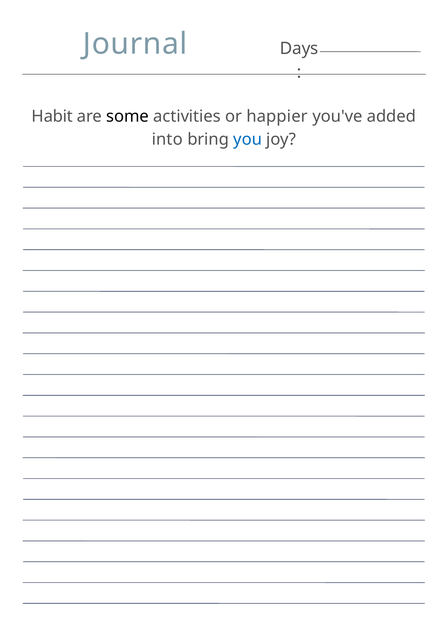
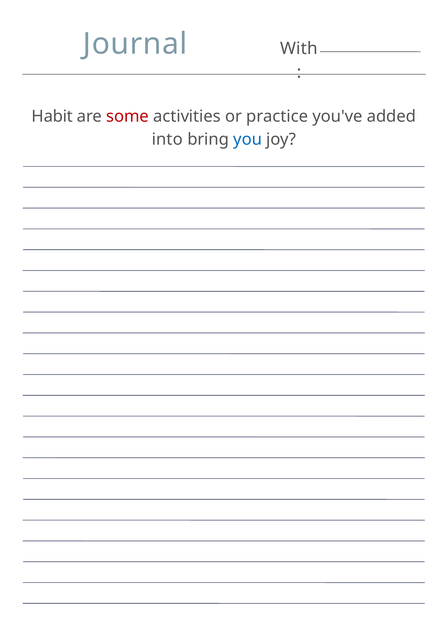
Days: Days -> With (299, 48)
some colour: black -> red (128, 116)
happier: happier -> practice (277, 116)
